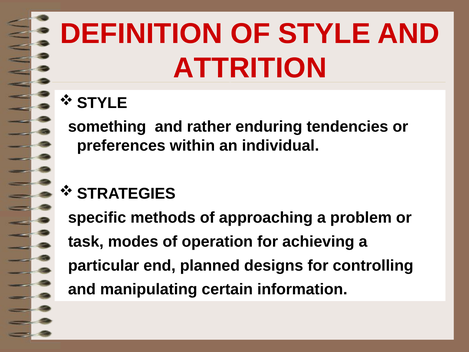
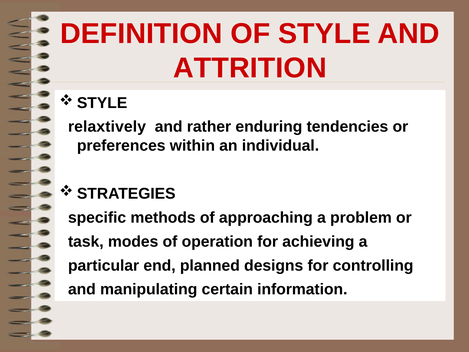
something: something -> relaxtively (107, 127)
